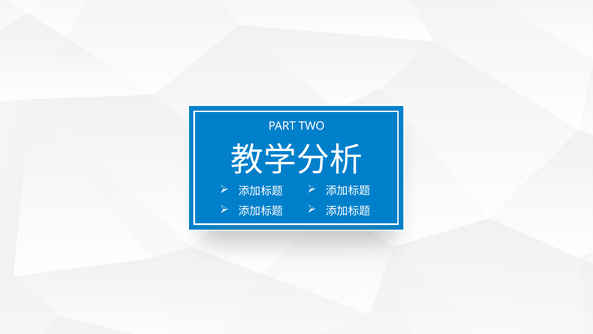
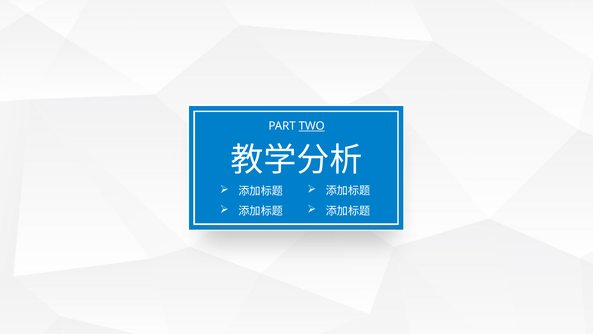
TWO underline: none -> present (312, 126)
